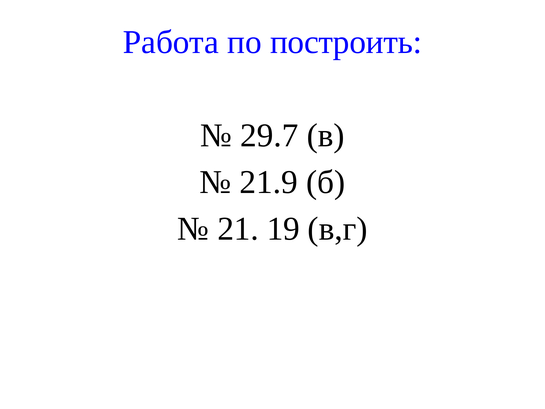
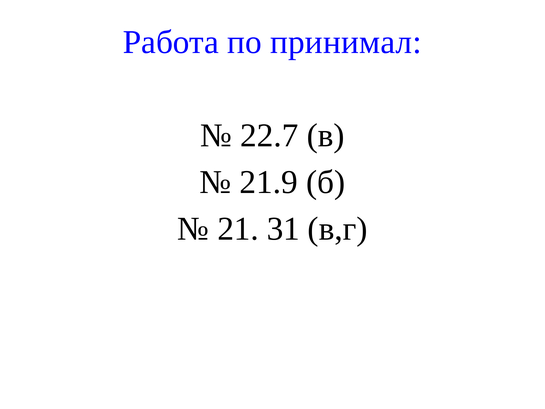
построить: построить -> принимал (346, 42)
29.7: 29.7 -> 22.7 (269, 135)
19: 19 -> 31 (283, 229)
